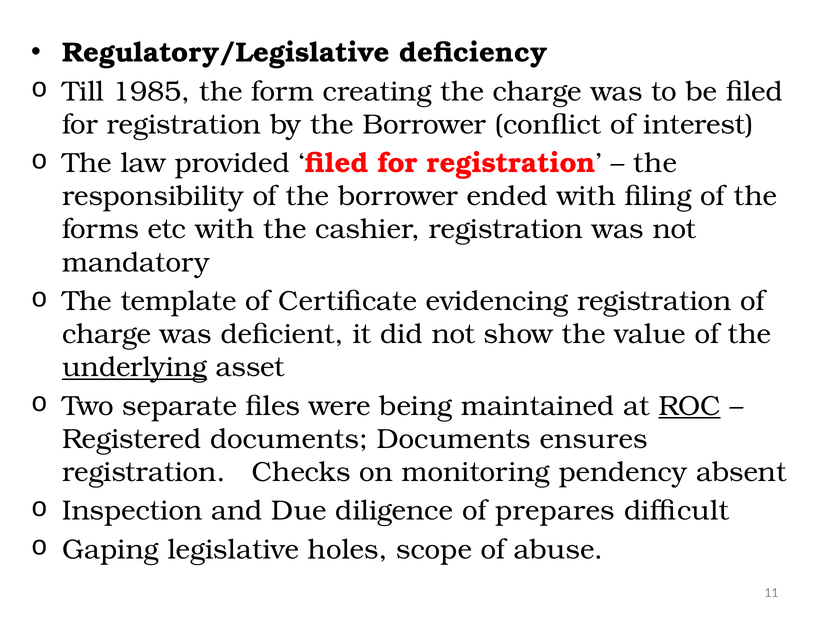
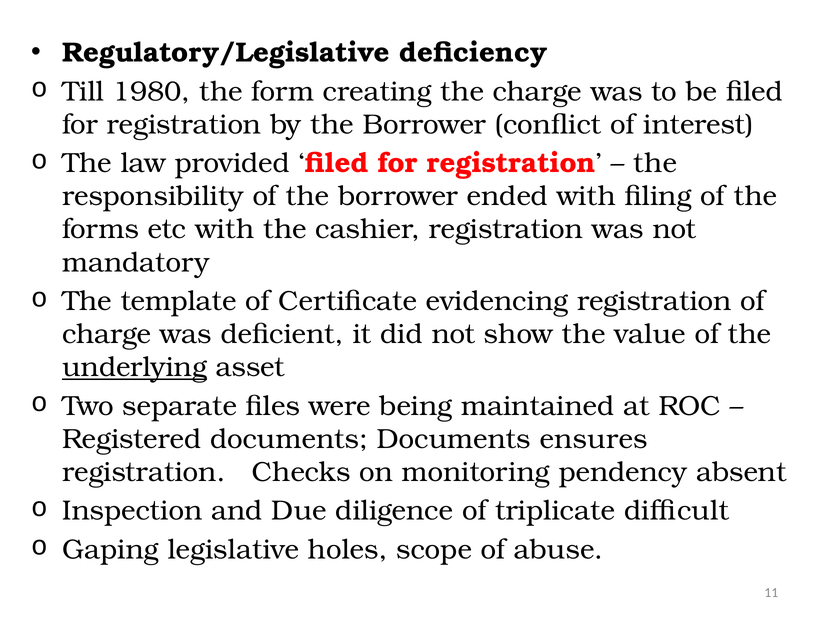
1985: 1985 -> 1980 (152, 91)
ROC underline: present -> none (690, 406)
prepares: prepares -> triplicate (555, 511)
